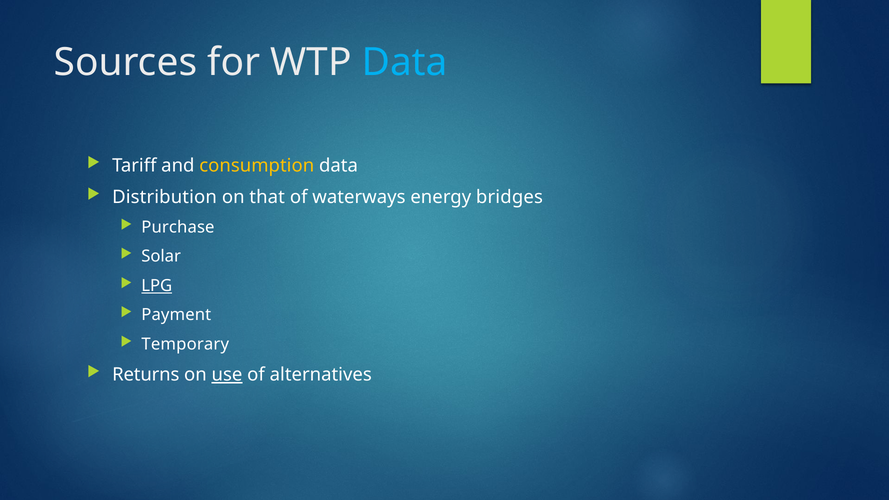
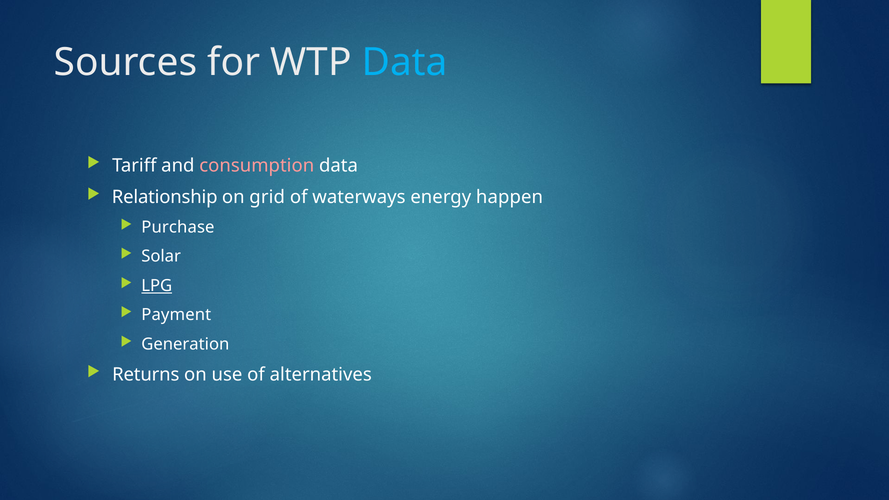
consumption colour: yellow -> pink (257, 165)
Distribution: Distribution -> Relationship (165, 197)
that: that -> grid (267, 197)
bridges: bridges -> happen (509, 197)
Temporary: Temporary -> Generation (185, 344)
use underline: present -> none (227, 375)
